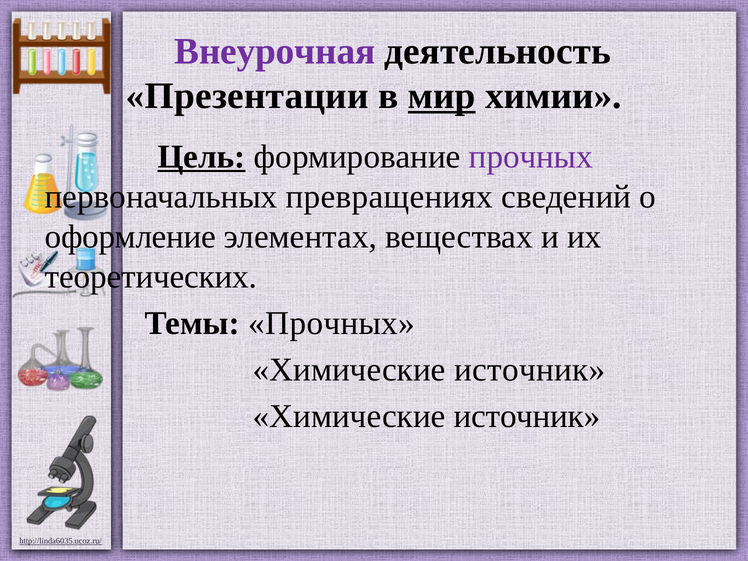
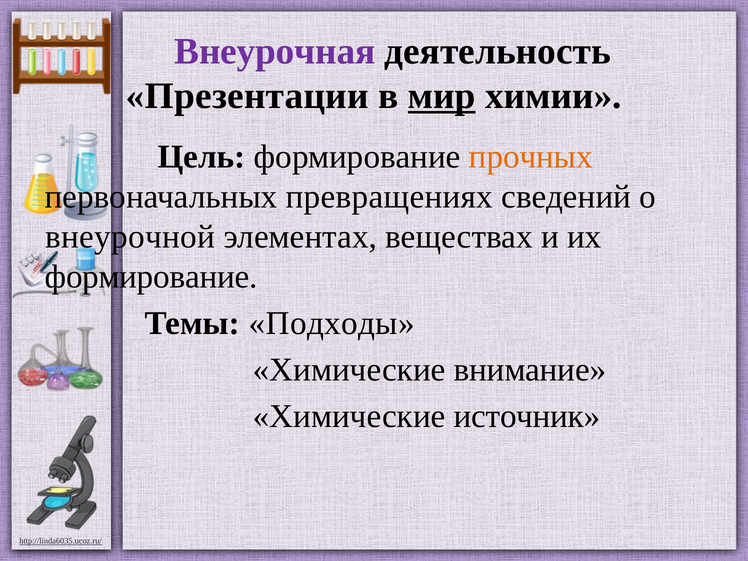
Цель underline: present -> none (202, 157)
прочных colour: purple -> orange (531, 157)
оформление: оформление -> внеурочной (130, 237)
теоретических: теоретических -> формирование (151, 277)
Темы Прочных: Прочных -> Подходы (332, 323)
источник: источник -> внимание (530, 370)
